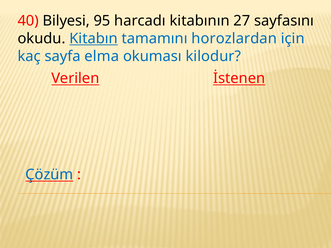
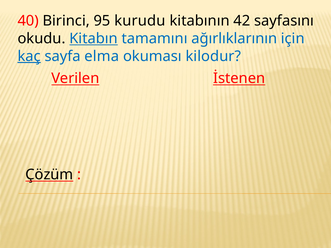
Bilyesi: Bilyesi -> Birinci (66, 21)
harcadı: harcadı -> kurudu (140, 21)
27: 27 -> 42 (242, 21)
horozlardan: horozlardan -> ağırlıklarının (234, 39)
kaç underline: none -> present (29, 56)
Çözüm colour: blue -> black (49, 175)
